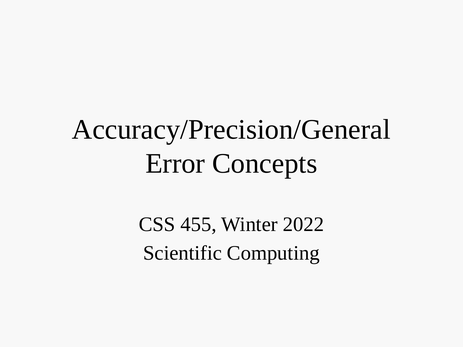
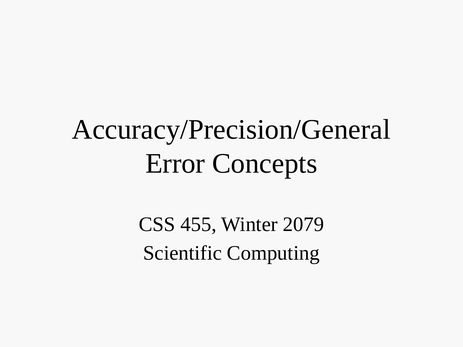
2022: 2022 -> 2079 (303, 224)
